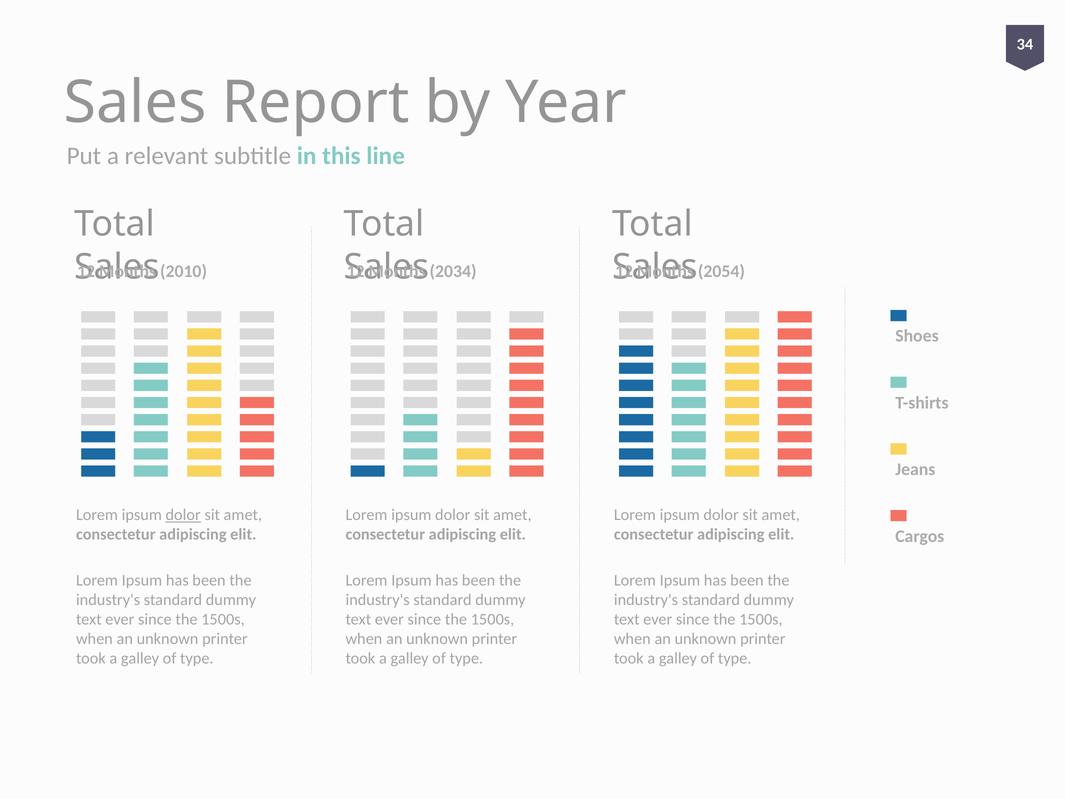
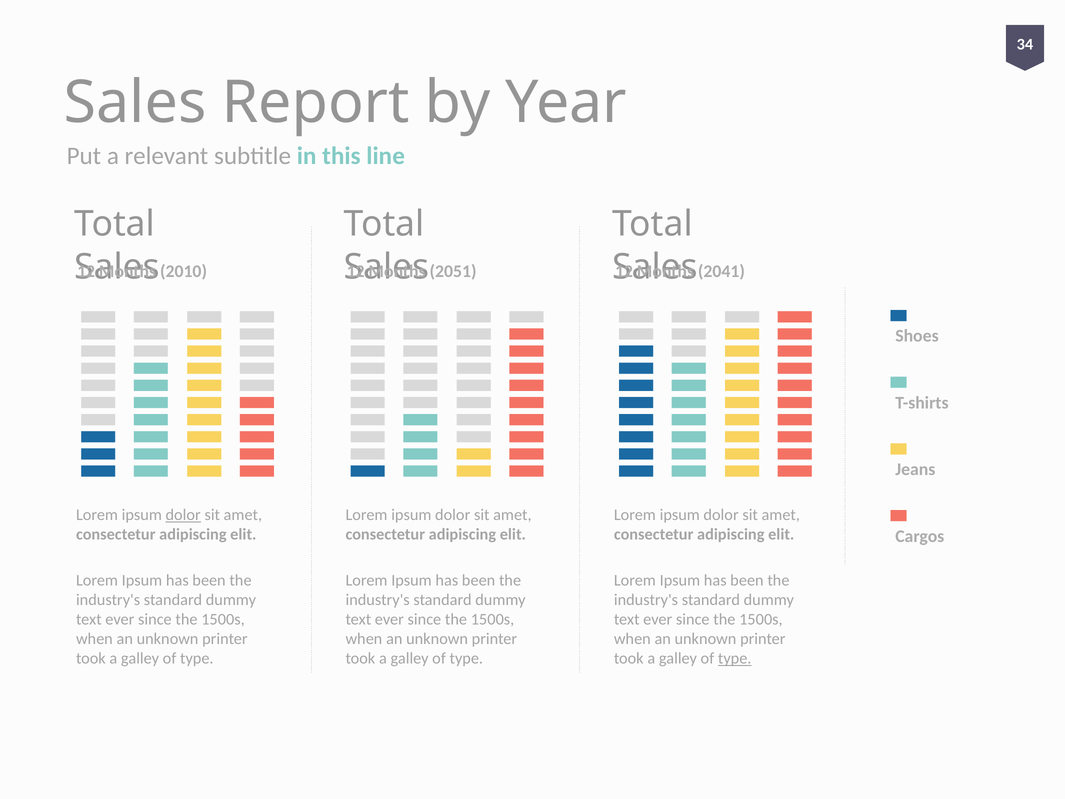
2034: 2034 -> 2051 (453, 272)
2054: 2054 -> 2041 (721, 272)
type underline: none -> present (735, 658)
